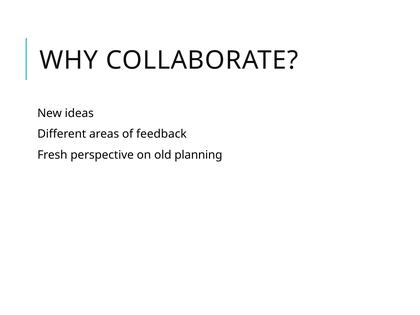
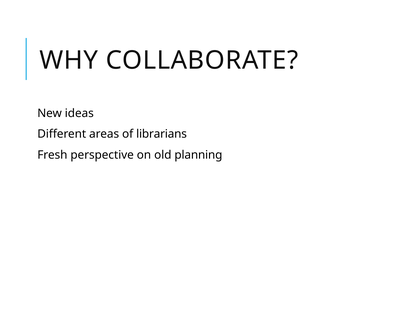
feedback: feedback -> librarians (162, 134)
